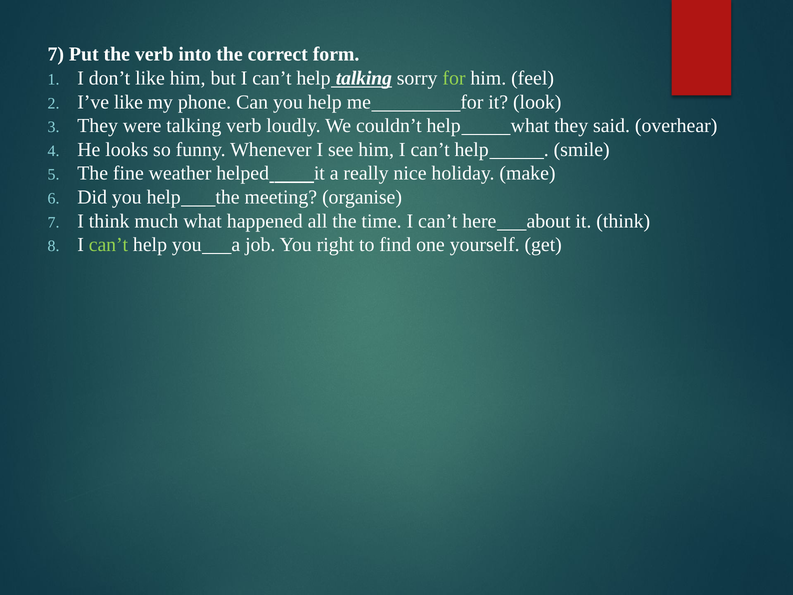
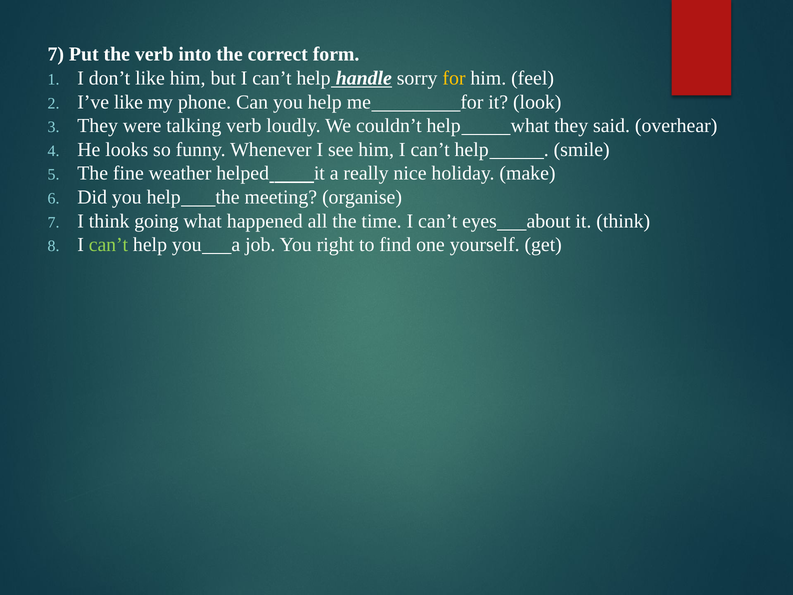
help talking: talking -> handle (364, 78)
for colour: light green -> yellow (454, 78)
much: much -> going (157, 221)
here: here -> eyes (479, 221)
